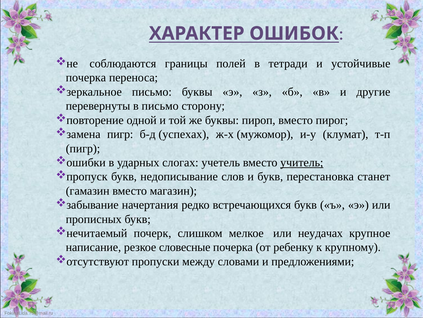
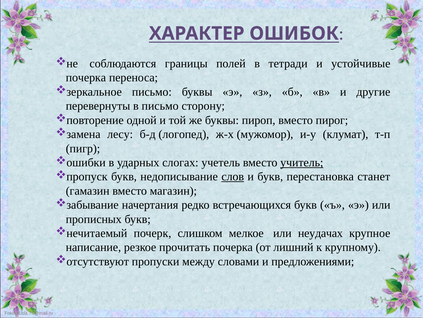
пигр: пигр -> лесу (120, 134)
успехах: успехах -> логопед (184, 134)
слов underline: none -> present (233, 176)
словесные: словесные -> прочитать (185, 247)
ребенку: ребенку -> лишний (293, 247)
